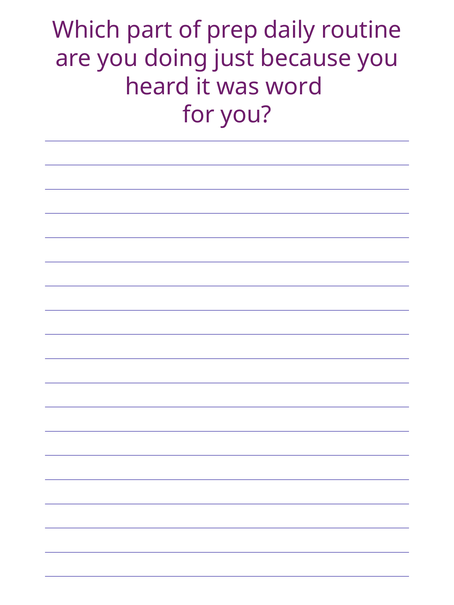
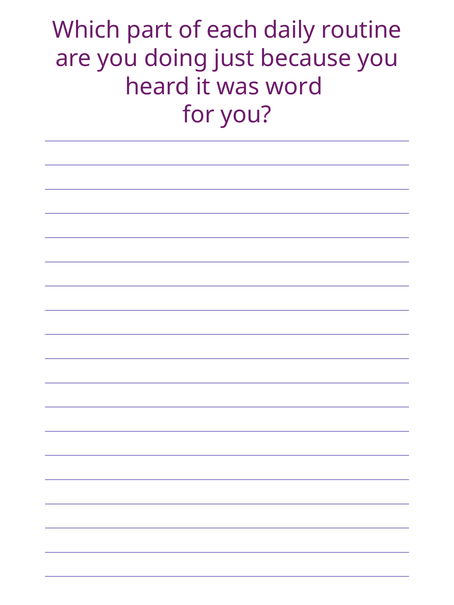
prep: prep -> each (232, 30)
